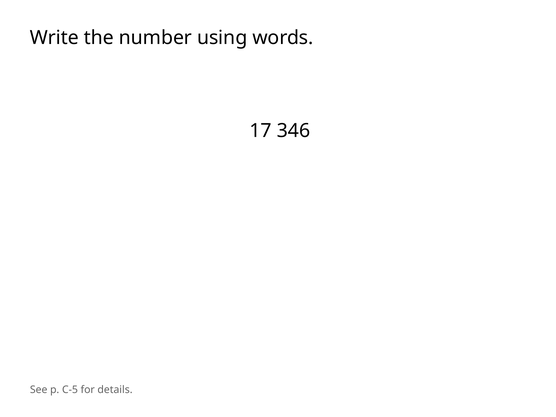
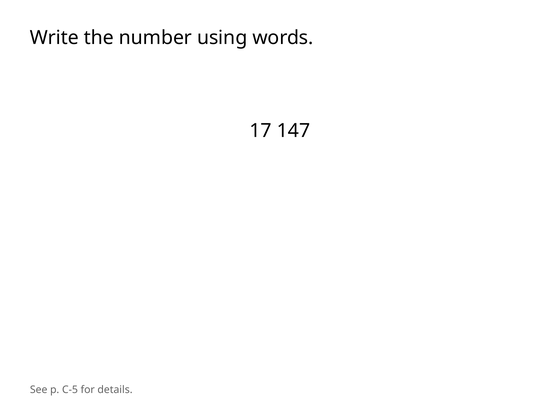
346: 346 -> 147 (293, 131)
